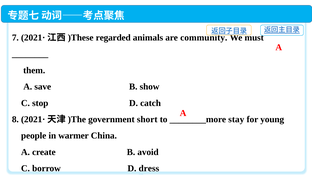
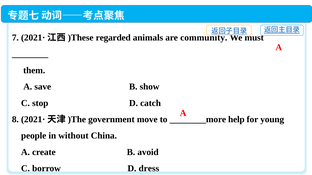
short: short -> move (147, 120)
stay: stay -> help (236, 120)
warmer: warmer -> without (73, 136)
